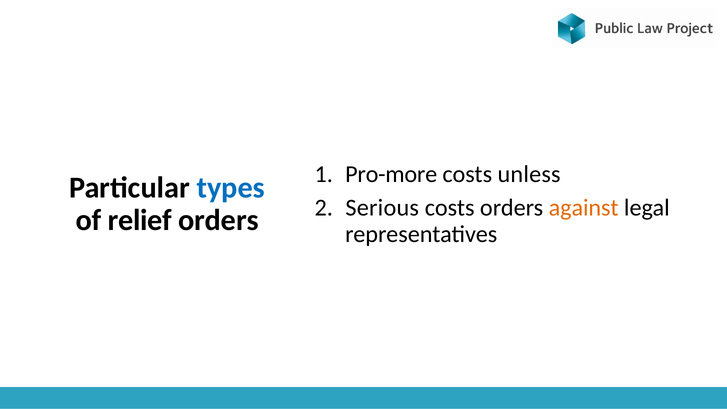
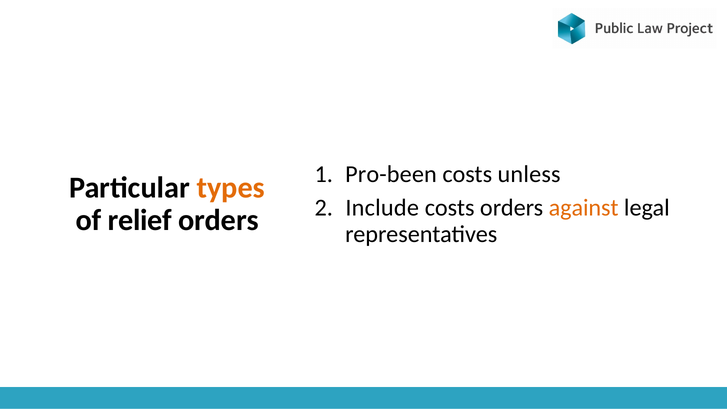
Pro-more: Pro-more -> Pro-been (391, 174)
types colour: blue -> orange (231, 188)
Serious: Serious -> Include (382, 208)
